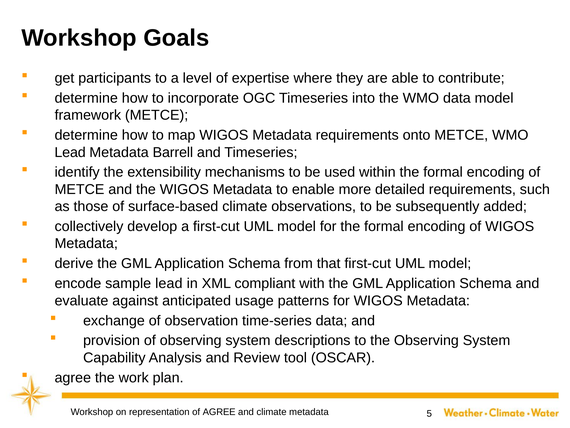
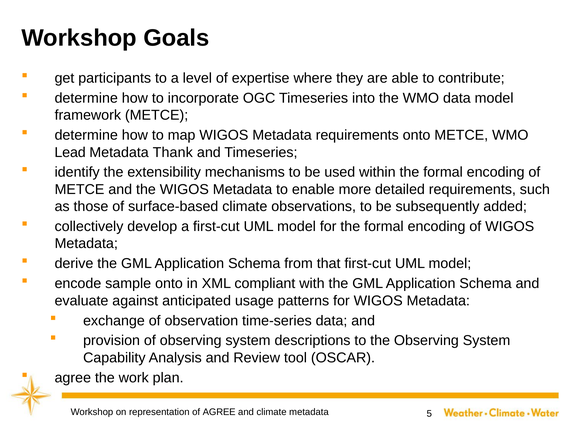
Barrell: Barrell -> Thank (173, 152)
sample lead: lead -> onto (169, 283)
